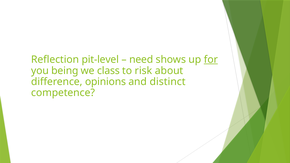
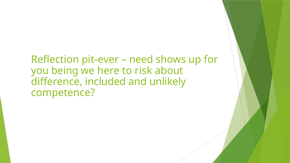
pit-level: pit-level -> pit-ever (100, 60)
for underline: present -> none (211, 60)
class: class -> here (108, 71)
opinions: opinions -> included (106, 82)
distinct: distinct -> unlikely (168, 82)
